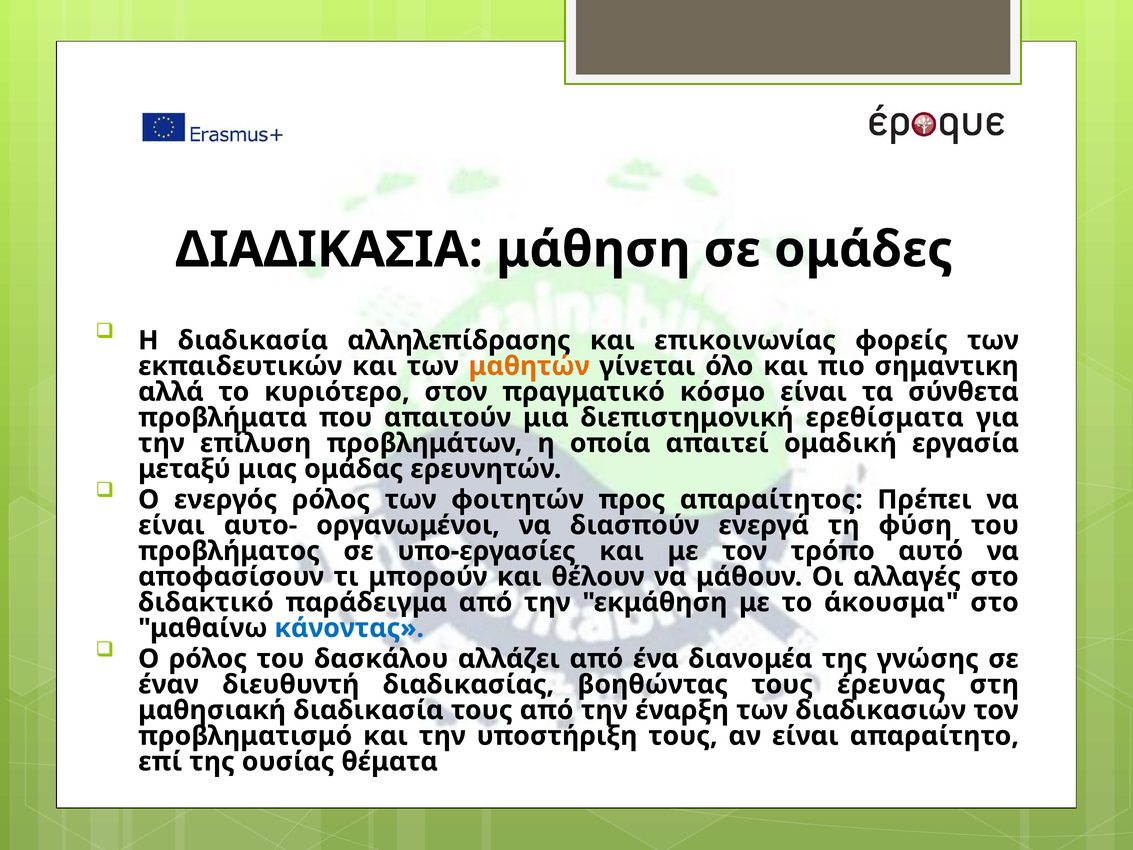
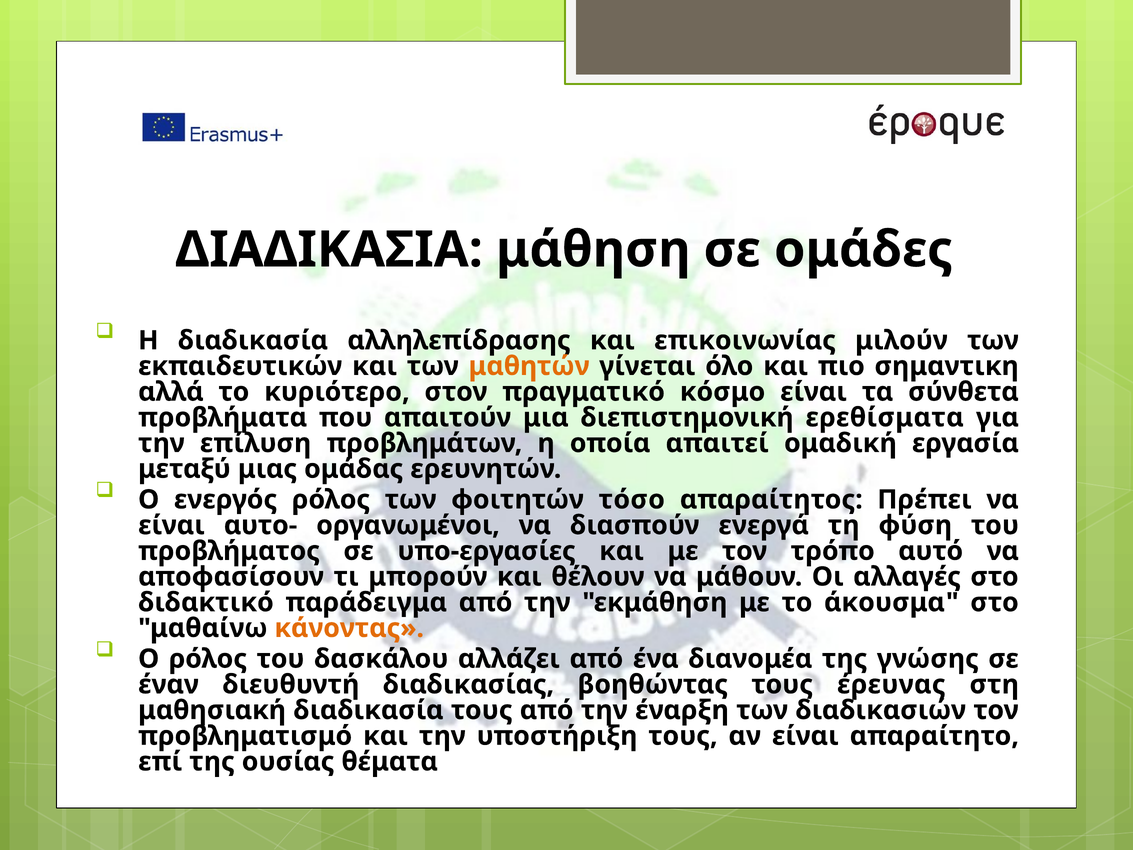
φορείς: φορείς -> μιλούν (901, 340)
προς: προς -> τόσο (632, 500)
κάνοντας colour: blue -> orange (349, 628)
